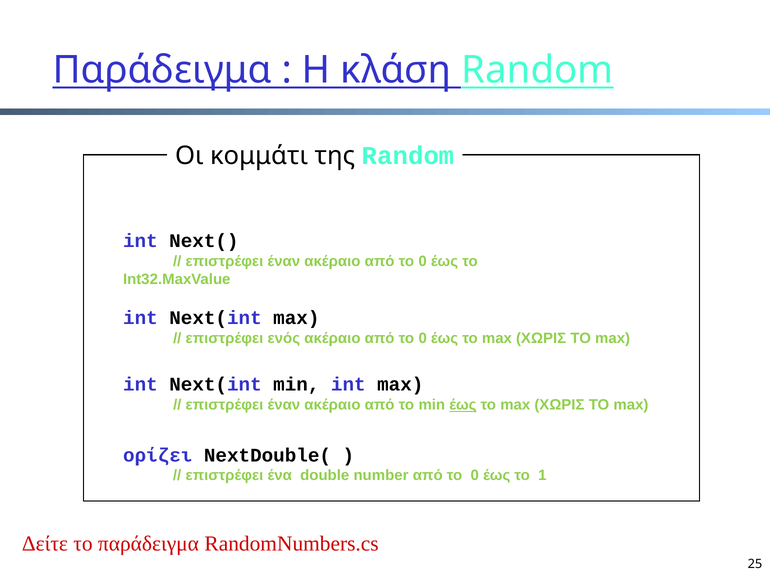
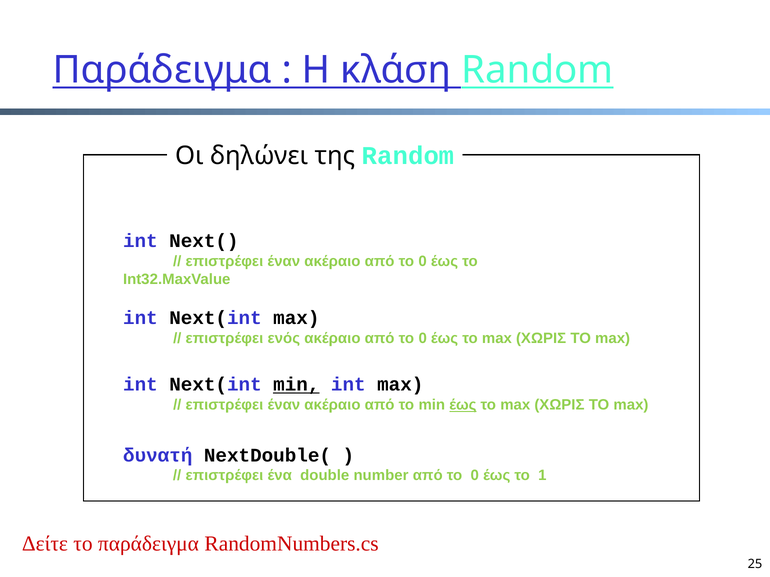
κομμάτι: κομμάτι -> δηλώνει (259, 156)
min underline: none -> present (296, 385)
ορίζει: ορίζει -> δυνατή (158, 456)
